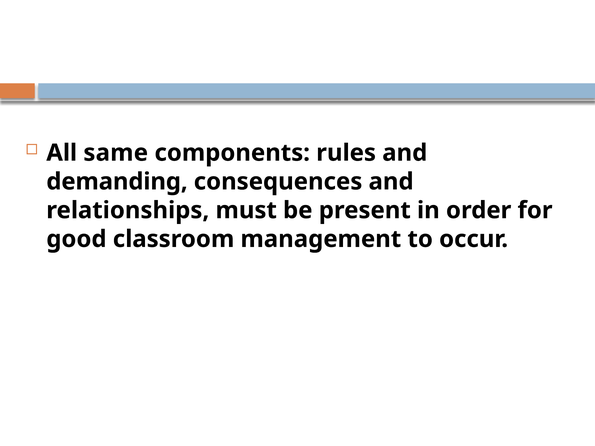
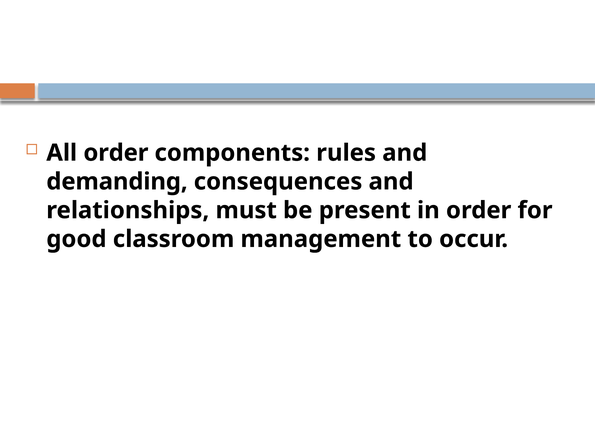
All same: same -> order (116, 153)
